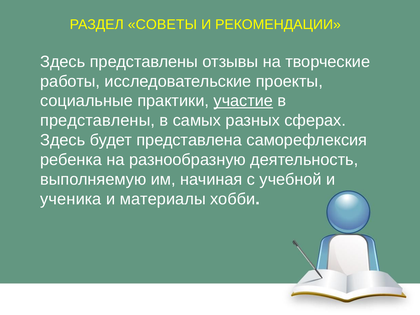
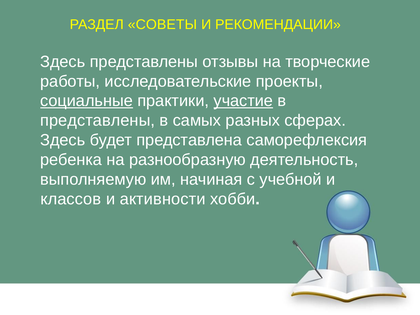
социальные underline: none -> present (87, 101)
ученика: ученика -> классов (71, 199)
материалы: материалы -> активности (163, 199)
